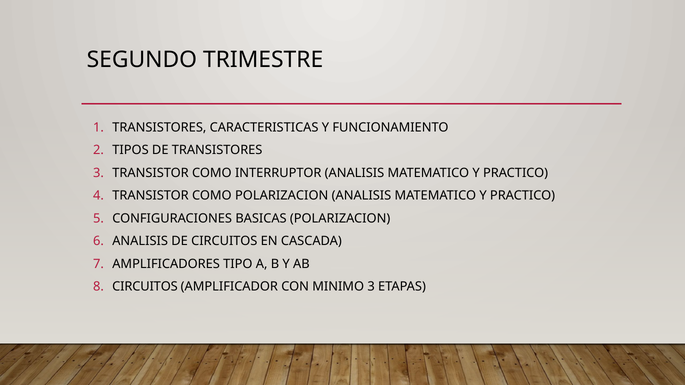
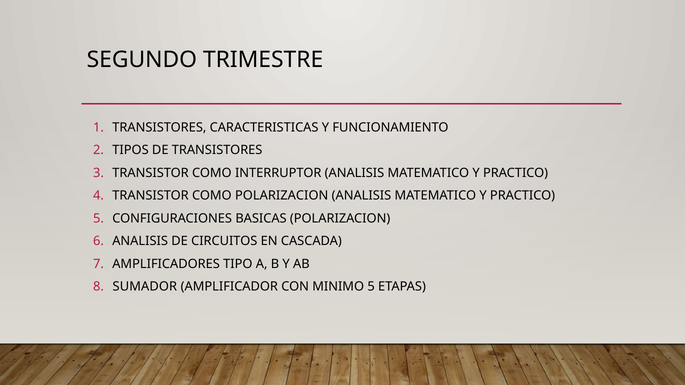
CIRCUITOS: CIRCUITOS -> SUMADOR (145, 287)
MINIMO 3: 3 -> 5 (371, 287)
